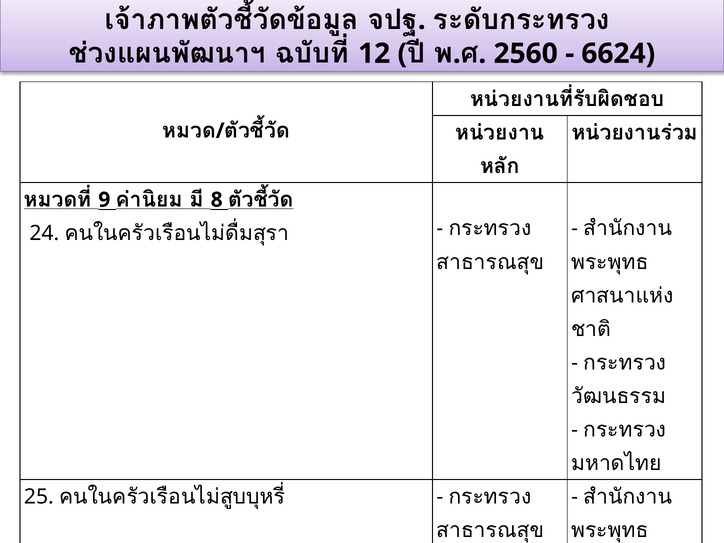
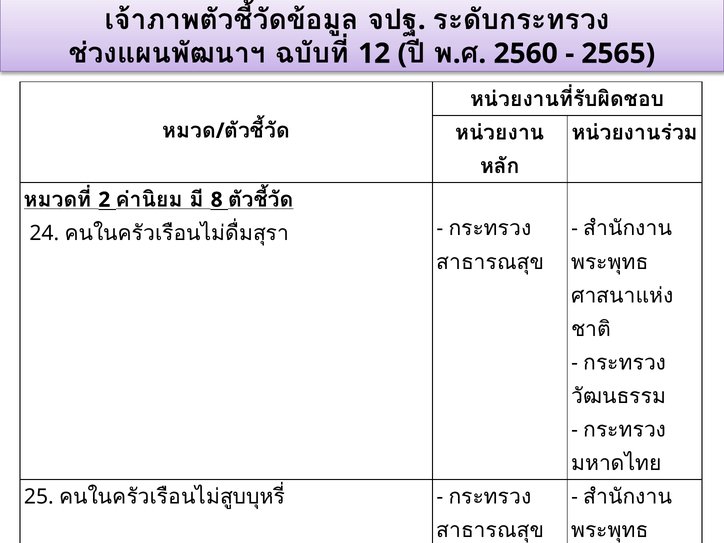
6624: 6624 -> 2565 (618, 54)
9: 9 -> 2 (104, 200)
